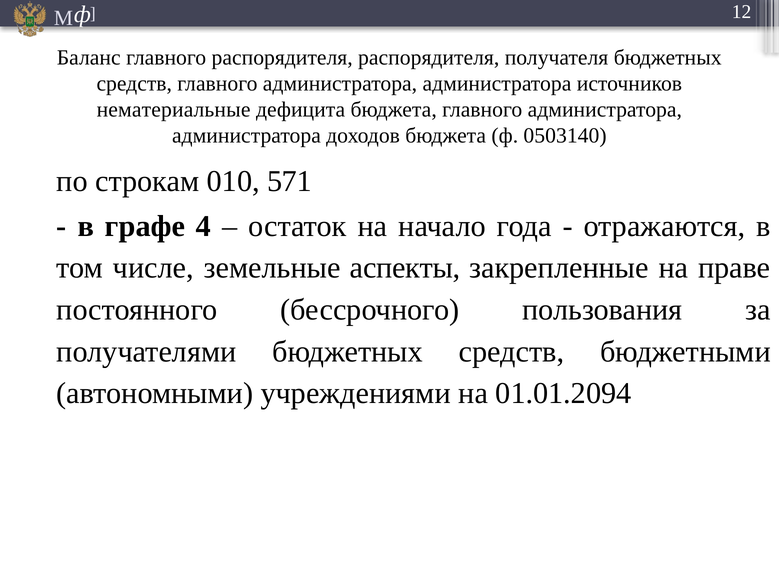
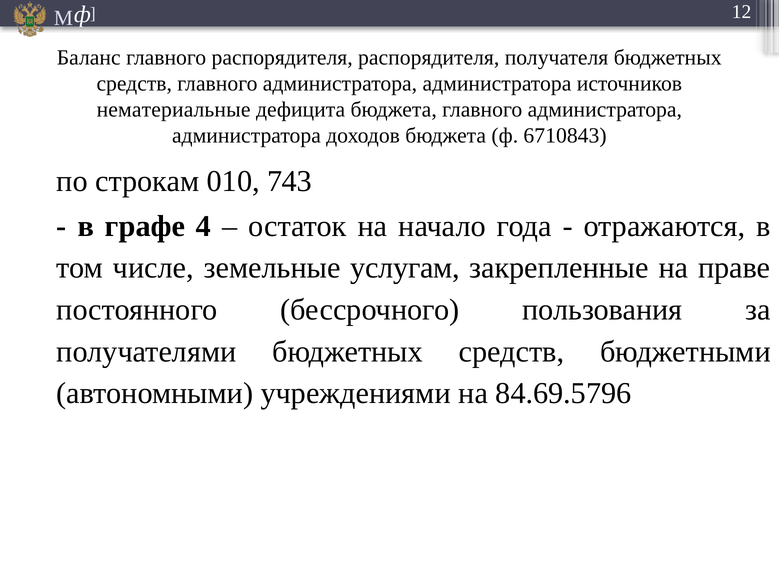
0503140: 0503140 -> 6710843 (565, 135)
571: 571 -> 743 (290, 181)
аспекты: аспекты -> услугам (405, 268)
01.01.2094: 01.01.2094 -> 84.69.5796 (563, 394)
